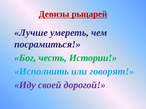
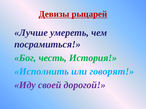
Истории: Истории -> История (93, 58)
